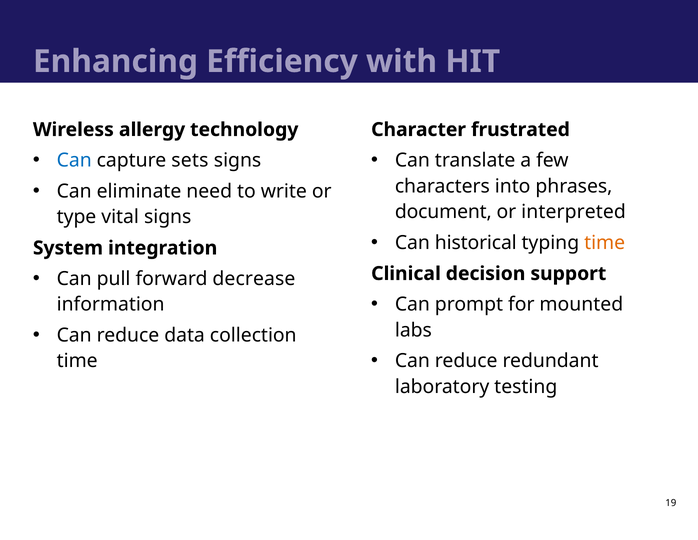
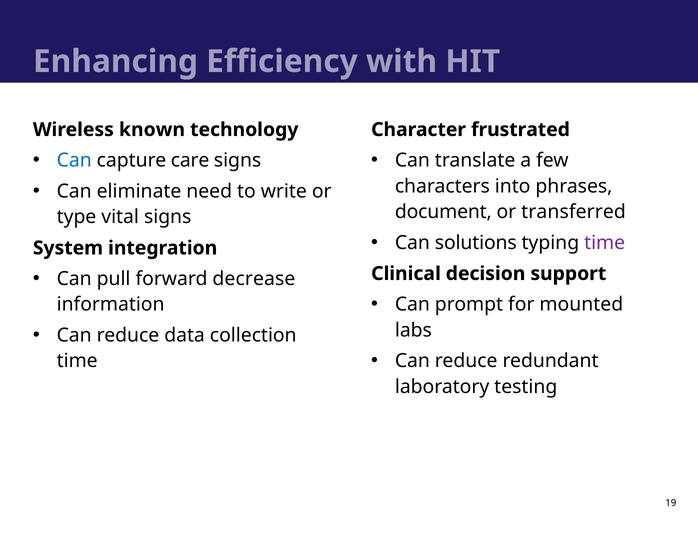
allergy: allergy -> known (152, 129)
sets: sets -> care (190, 160)
interpreted: interpreted -> transferred (574, 212)
historical: historical -> solutions (476, 242)
time colour: orange -> purple (605, 242)
